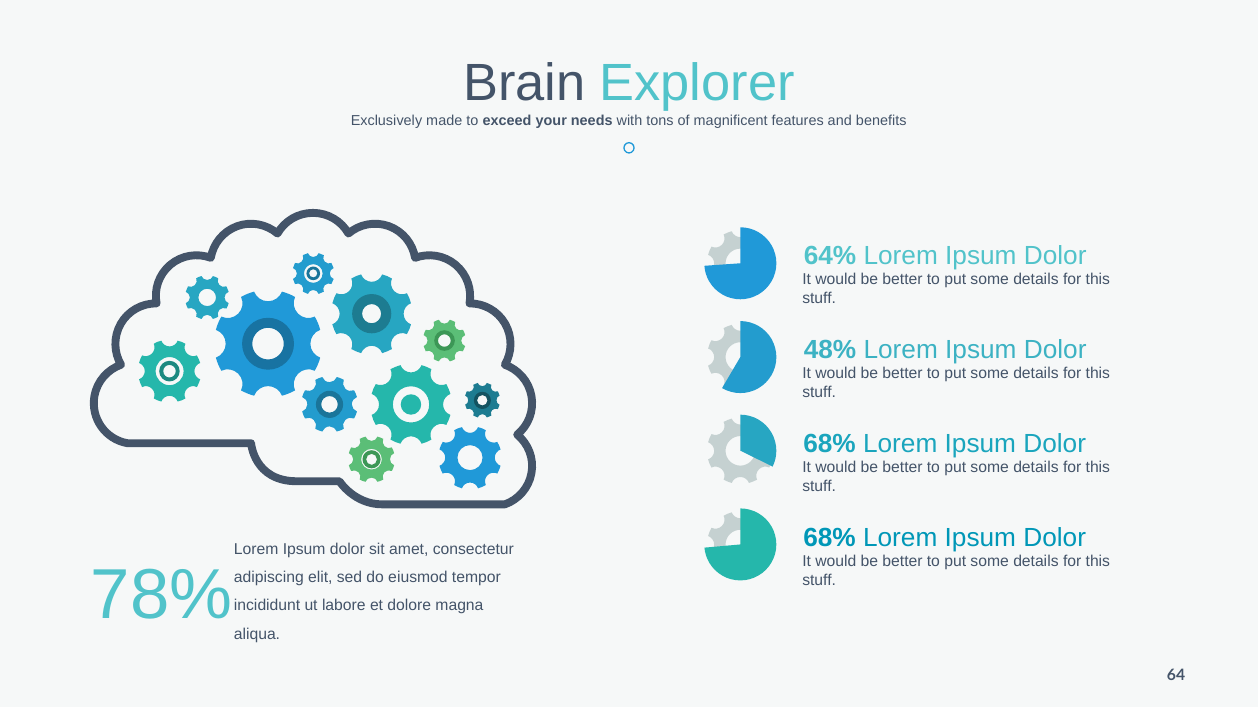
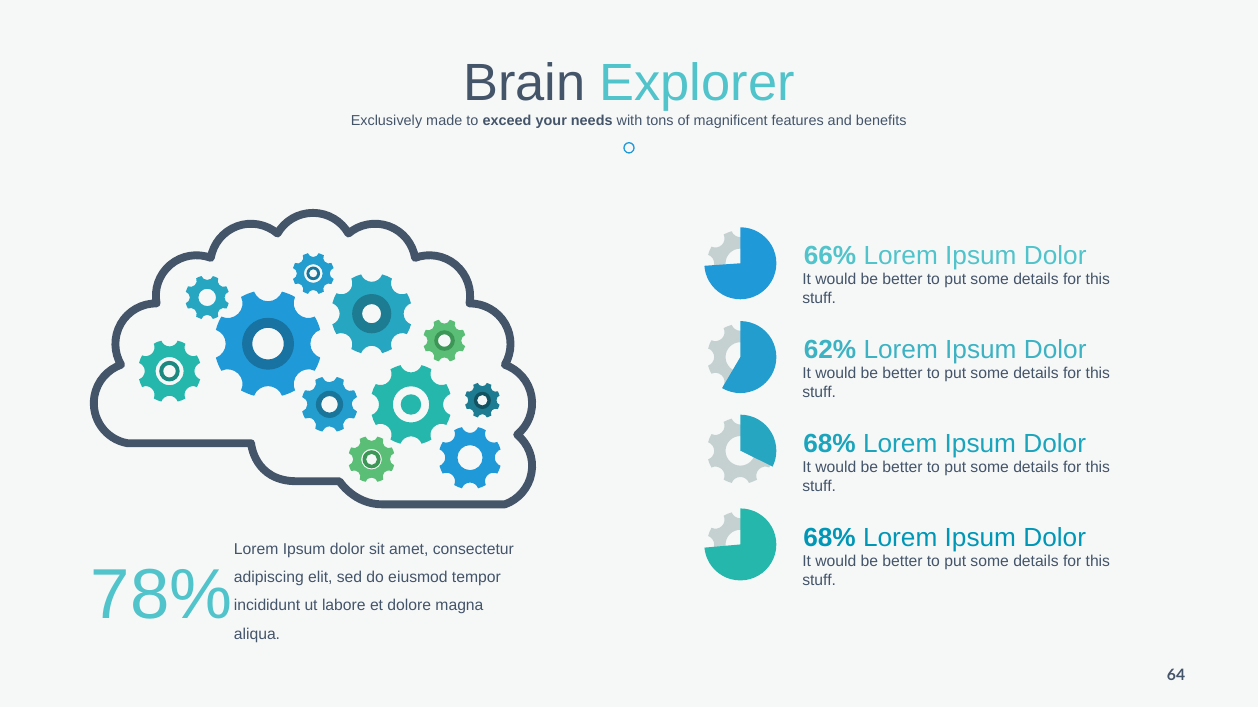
64%: 64% -> 66% (830, 256)
48%: 48% -> 62% (830, 350)
